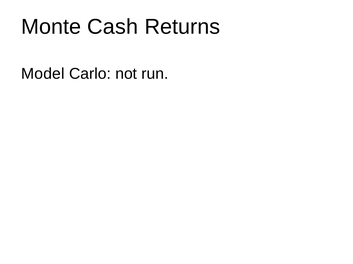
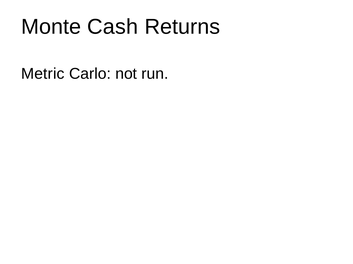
Model: Model -> Metric (43, 74)
